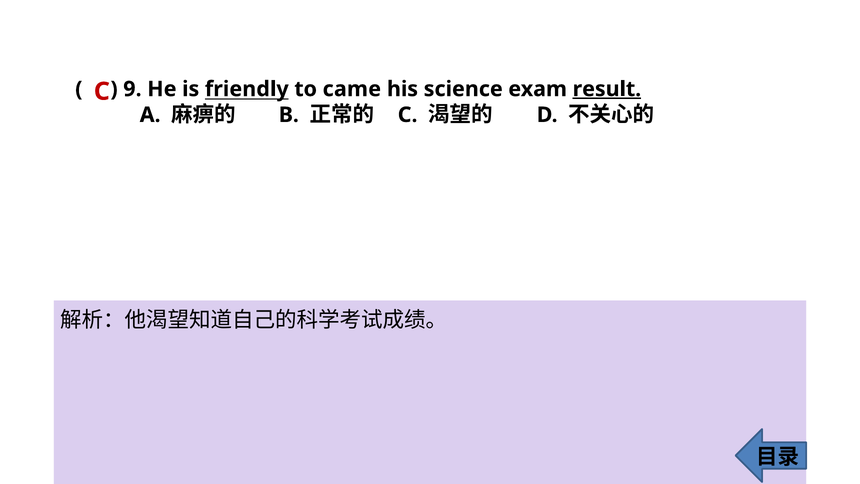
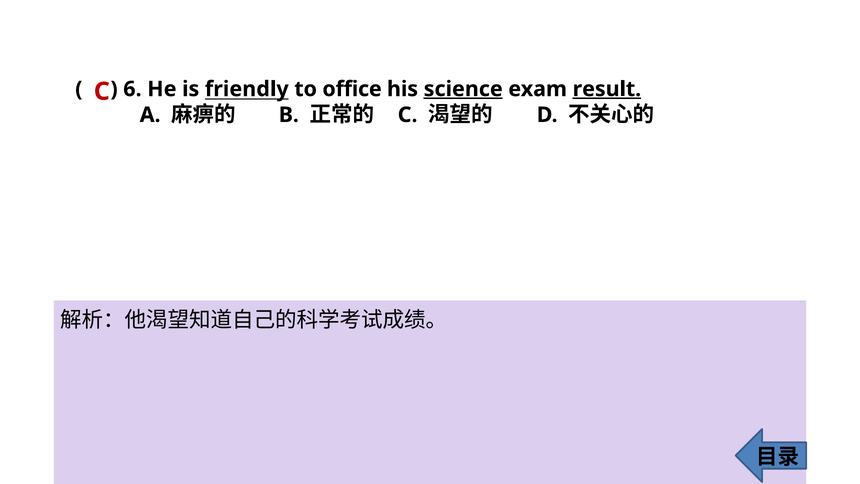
9: 9 -> 6 (132, 89)
came: came -> office (352, 89)
science underline: none -> present (463, 89)
